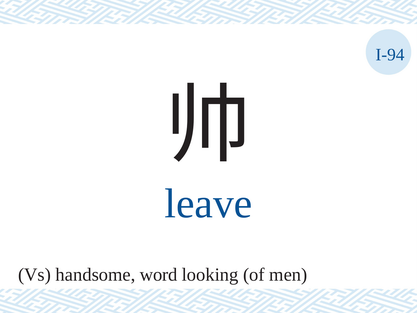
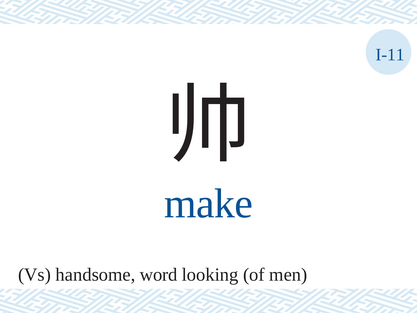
I-94: I-94 -> I-11 (390, 55)
leave: leave -> make (209, 204)
